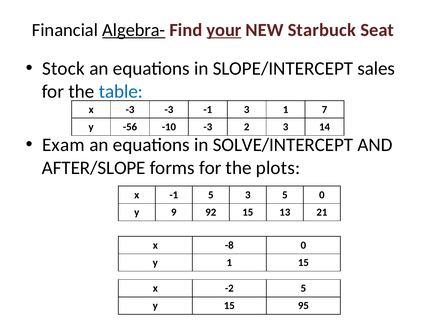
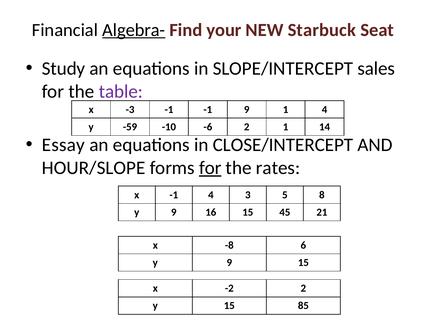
your underline: present -> none (224, 30)
Stock: Stock -> Study (64, 69)
table colour: blue -> purple (121, 92)
-3 -3: -3 -> -1 (169, 110)
-1 3: 3 -> 9 (247, 110)
1 7: 7 -> 4 (325, 110)
-56: -56 -> -59 (130, 127)
-10 -3: -3 -> -6 (208, 127)
2 3: 3 -> 1 (286, 127)
Exam: Exam -> Essay (63, 145)
SOLVE/INTERCEPT: SOLVE/INTERCEPT -> CLOSE/INTERCEPT (283, 145)
AFTER/SLOPE: AFTER/SLOPE -> HOUR/SLOPE (94, 168)
for underline: none -> present (210, 168)
plots: plots -> rates (278, 168)
-1 5: 5 -> 4 (211, 195)
5 0: 0 -> 8 (322, 195)
92: 92 -> 16 (211, 213)
13: 13 -> 45 (285, 213)
-8 0: 0 -> 6 (303, 246)
1: 1 -> 9 (229, 263)
-2 5: 5 -> 2 (303, 289)
95: 95 -> 85 (303, 306)
